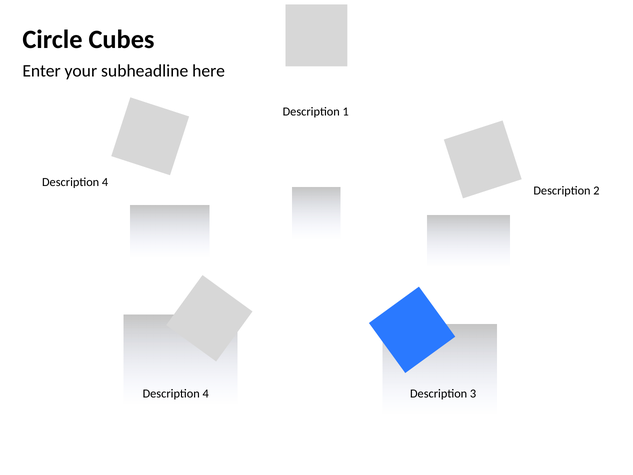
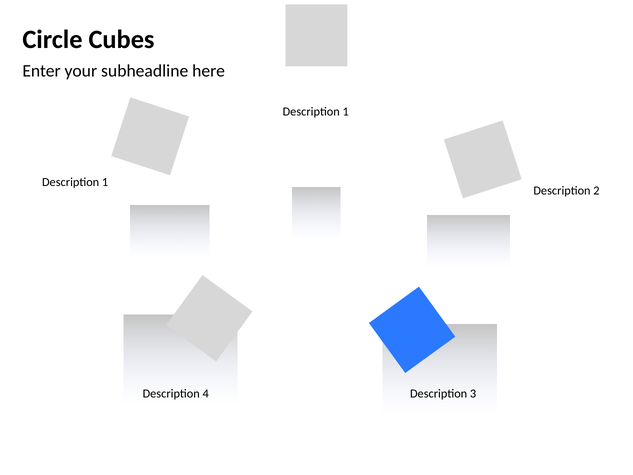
4: 4 -> 1 (105, 182)
